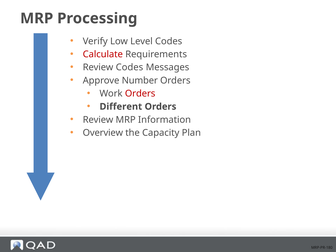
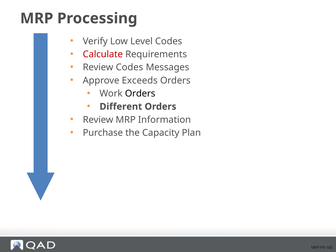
Number: Number -> Exceeds (140, 80)
Orders colour: red -> black (140, 94)
Overview: Overview -> Purchase (103, 133)
